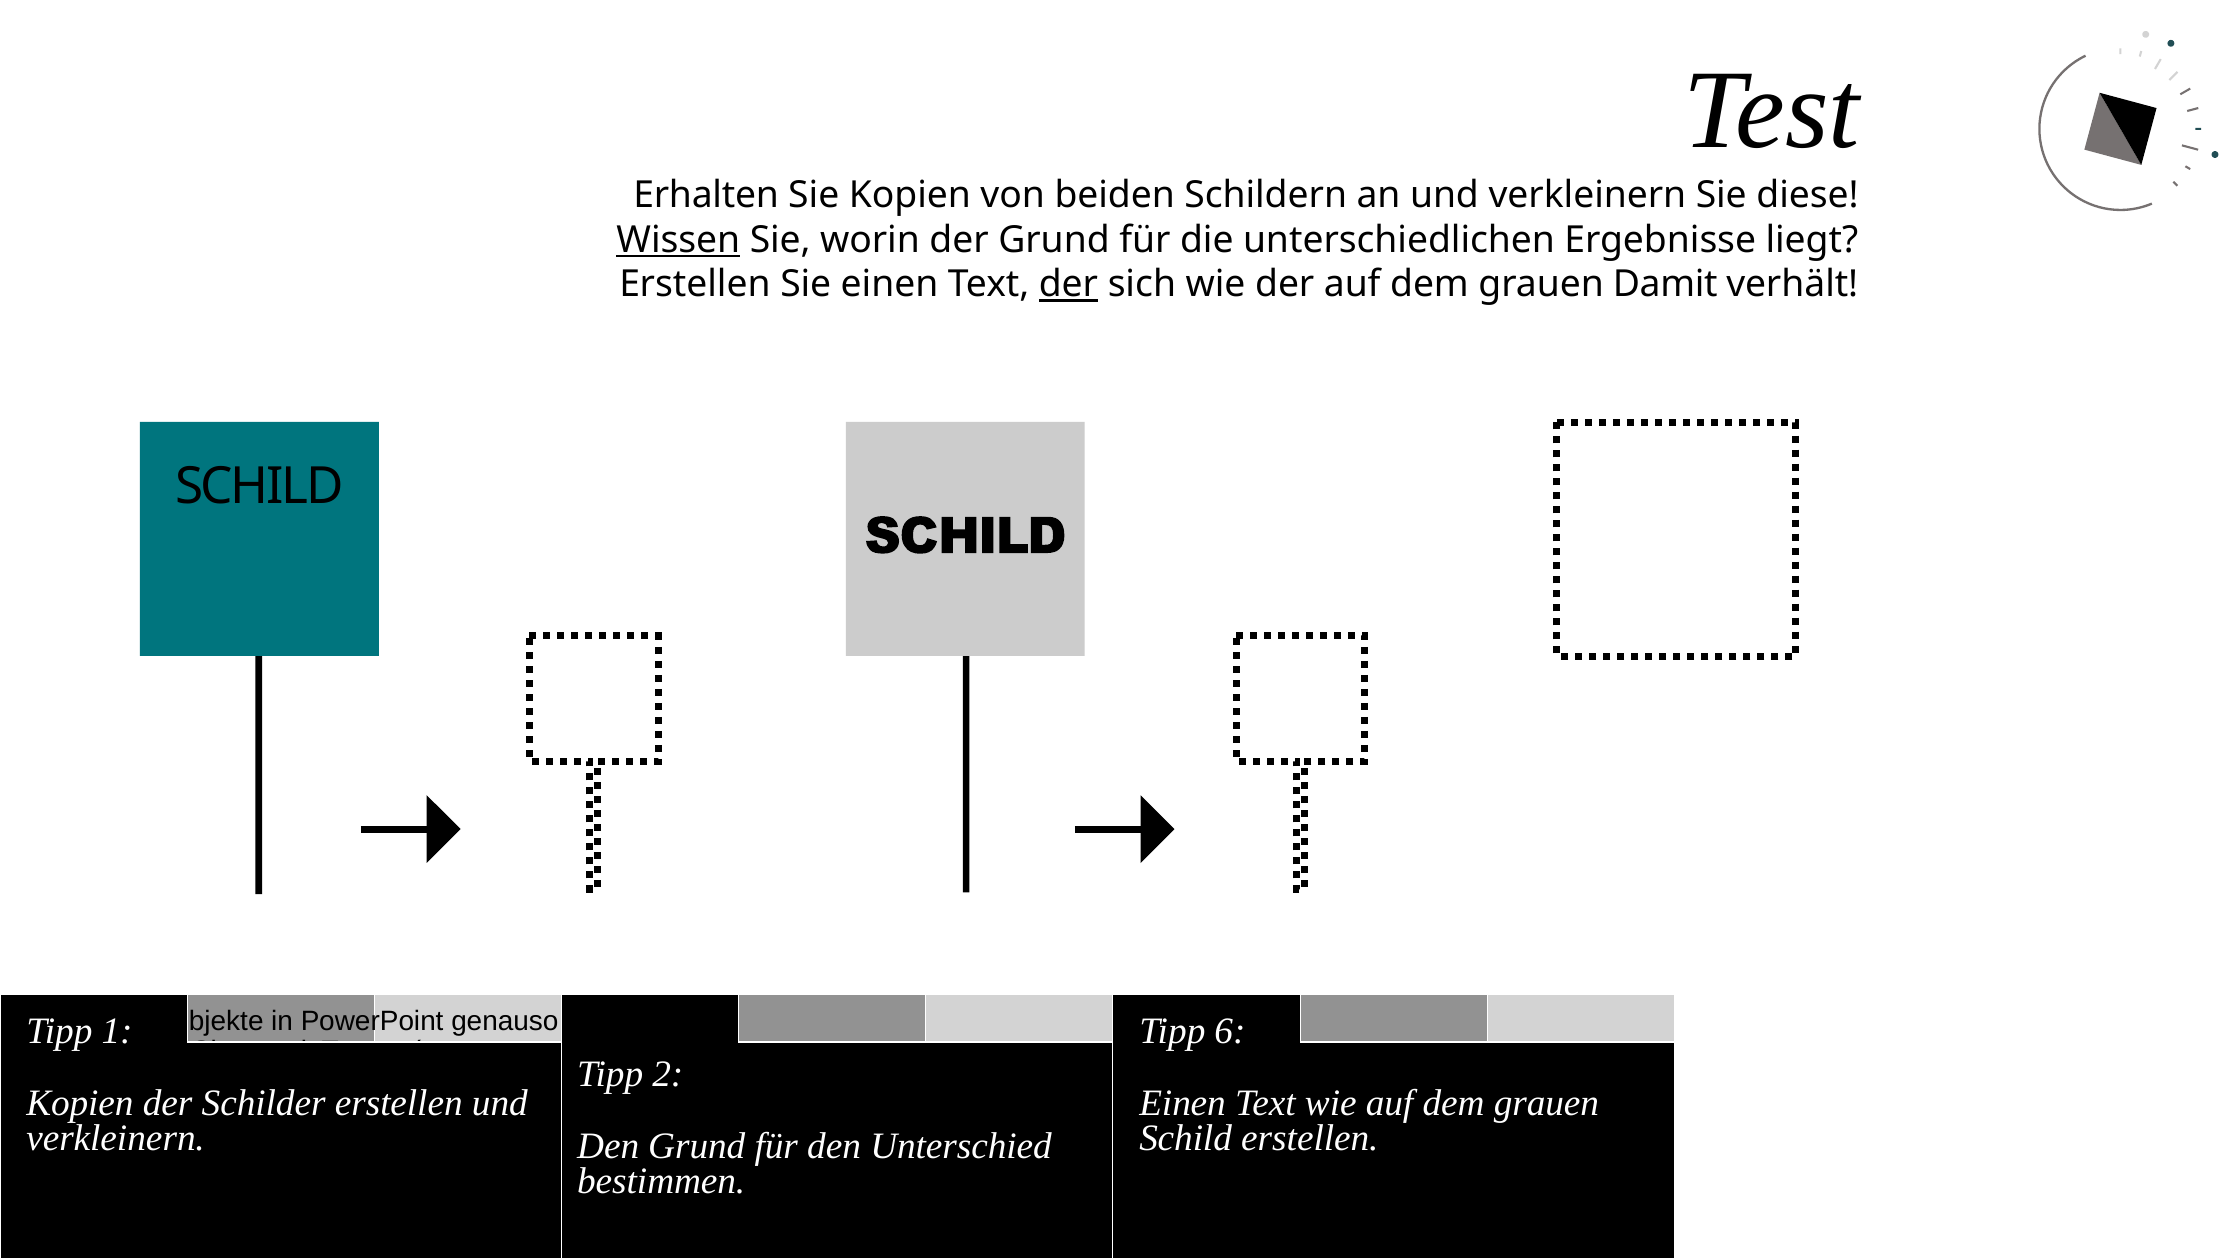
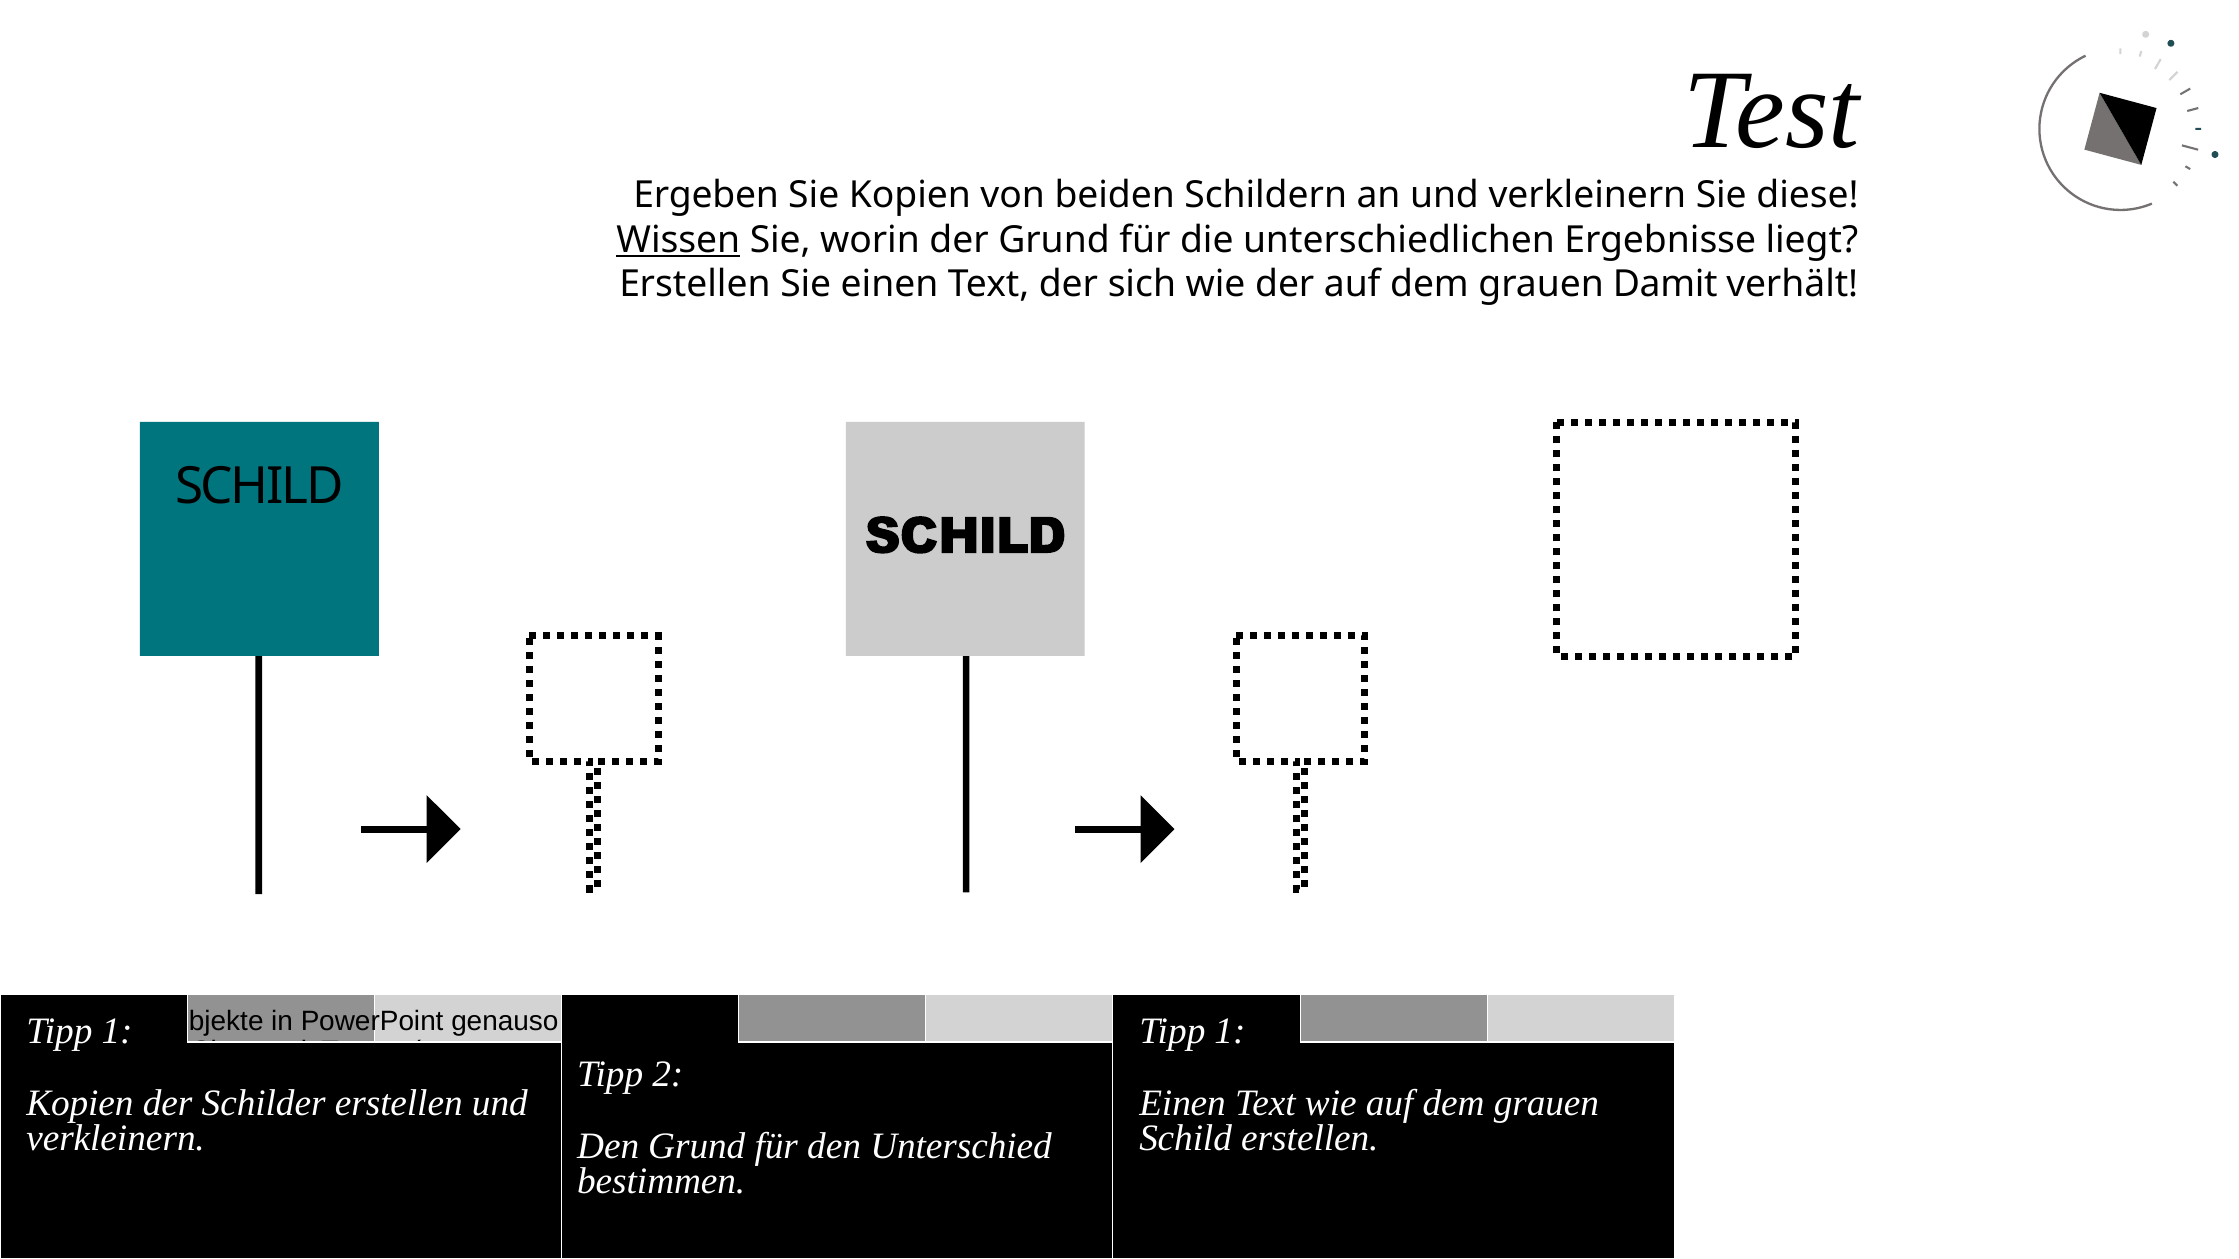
Erhalten: Erhalten -> Ergeben (706, 195)
der underline: present -> none (1068, 285)
6: 6 -> 1 (1230, 1031)
